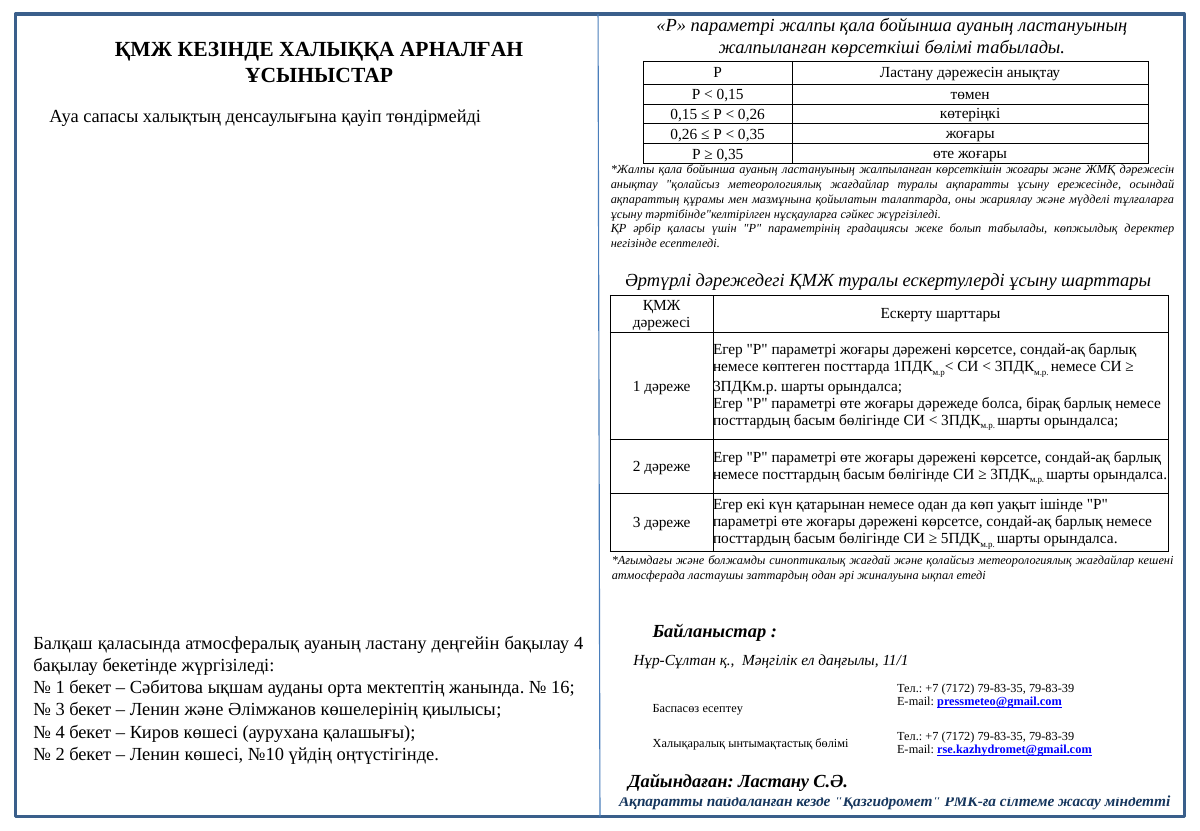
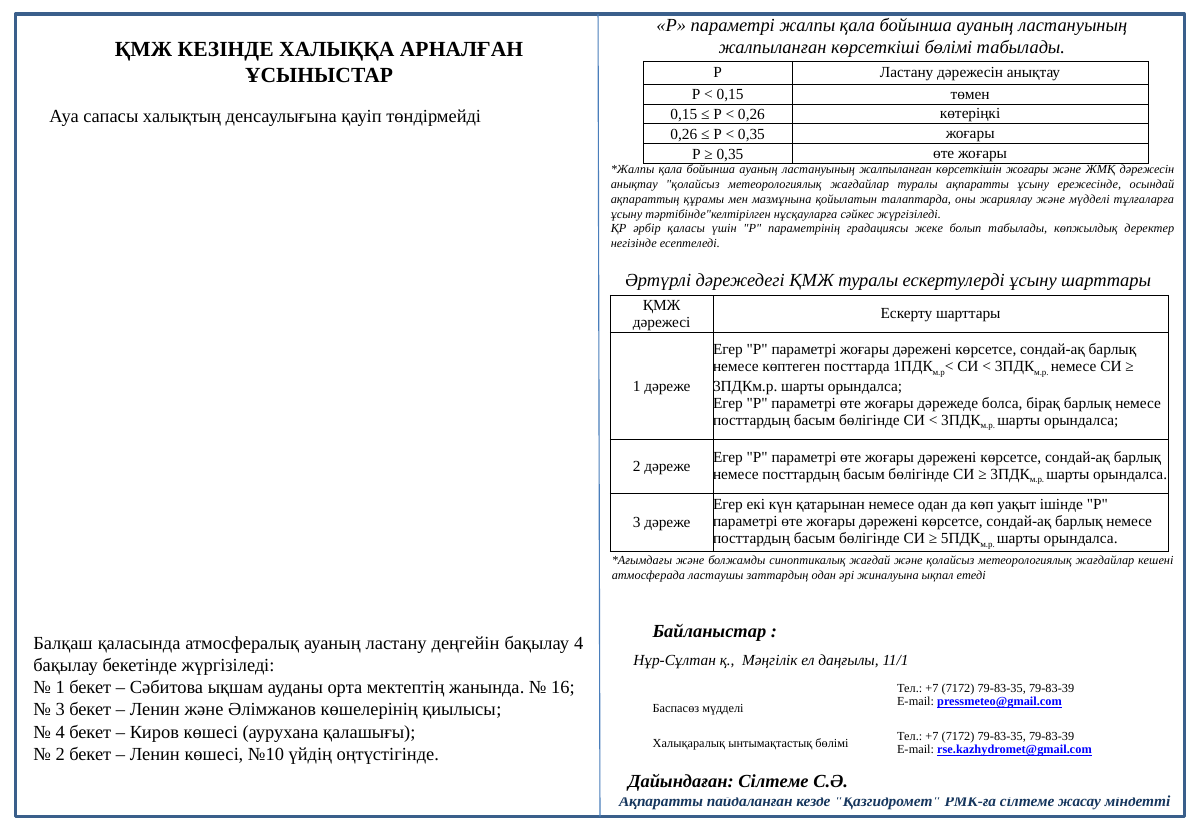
Баспасөз есептеу: есептеу -> мүдделі (723, 708)
Дайындаған Ластану: Ластану -> Сілтеме (774, 781)
